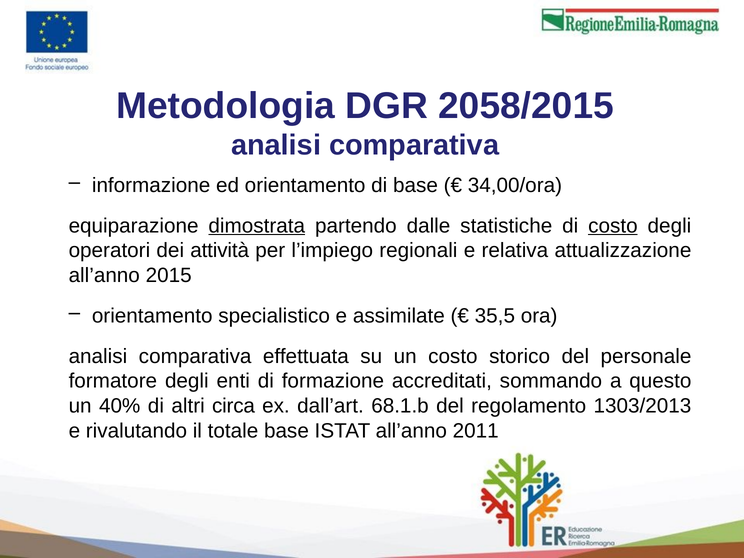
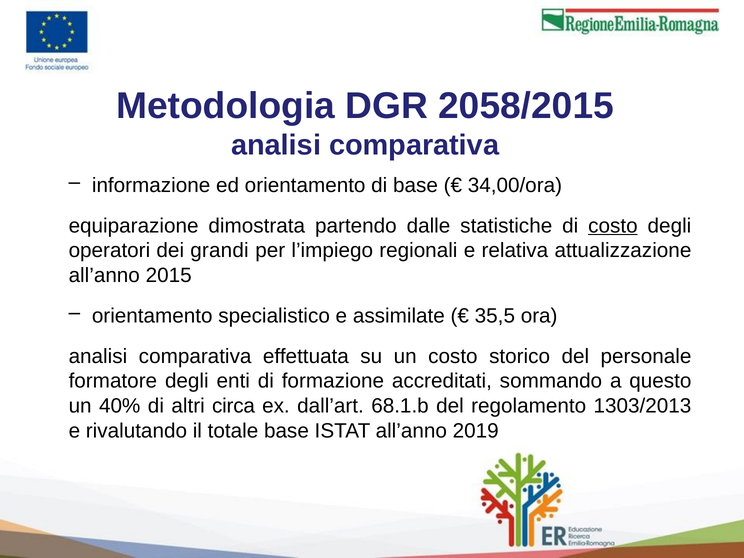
dimostrata underline: present -> none (257, 226)
attività: attività -> grandi (219, 251)
2011: 2011 -> 2019 (476, 431)
